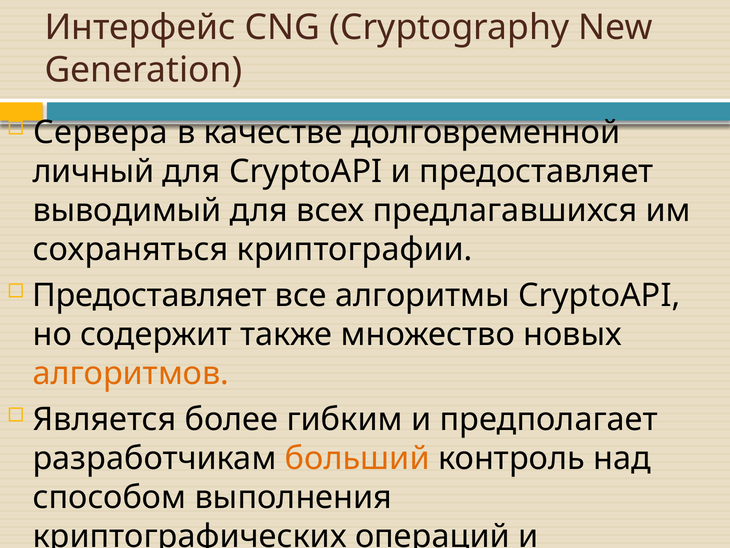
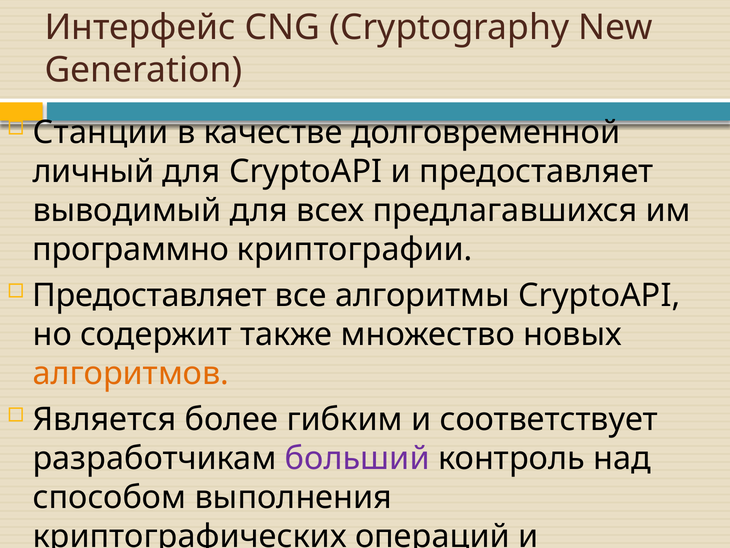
Сервера: Сервера -> Станции (101, 132)
сохраняться: сохраняться -> программно (131, 249)
предполагает: предполагает -> соответствует (549, 419)
больший colour: orange -> purple (357, 458)
